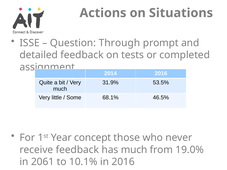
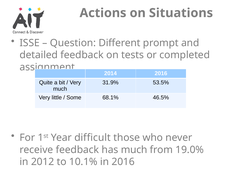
Through: Through -> Different (119, 43)
concept: concept -> difficult (93, 138)
2061: 2061 -> 2012 (43, 162)
